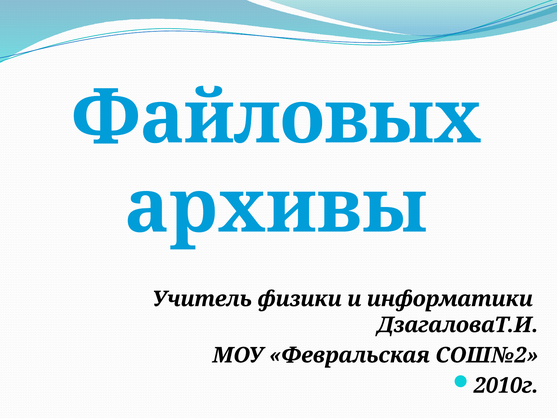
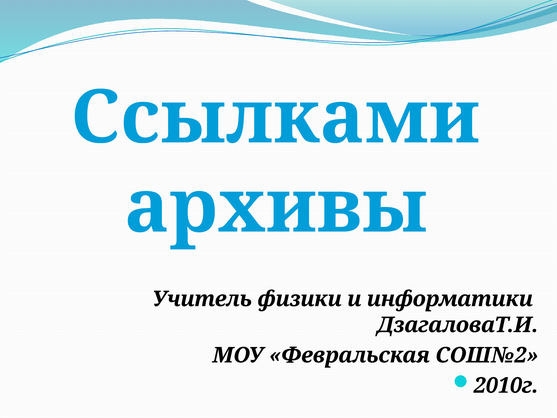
Файловых: Файловых -> Ссылками (276, 118)
